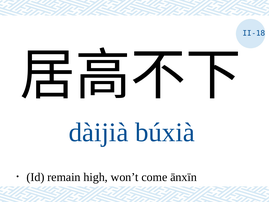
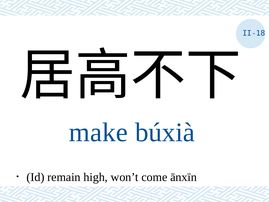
dàijià: dàijià -> make (98, 132)
